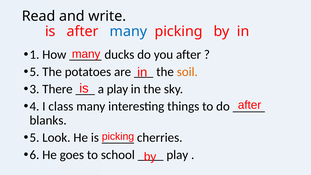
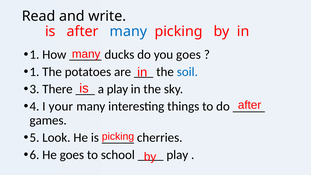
you after: after -> goes (188, 55)
5: 5 -> 1 (34, 72)
soil colour: orange -> blue (187, 72)
class: class -> your (61, 106)
blanks: blanks -> games (48, 120)
